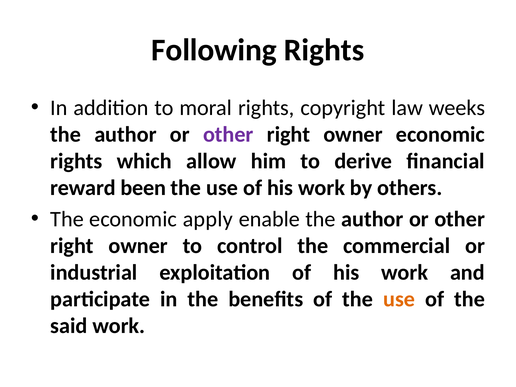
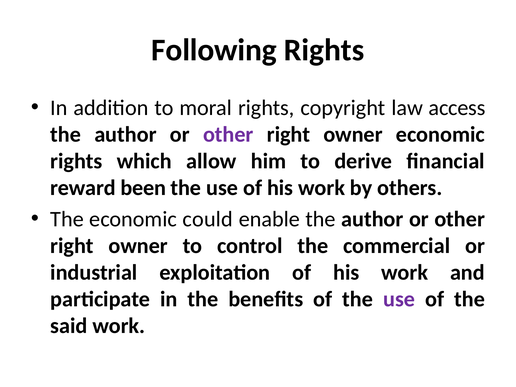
weeks: weeks -> access (457, 108)
apply: apply -> could (208, 219)
use colour: orange -> purple (399, 299)
